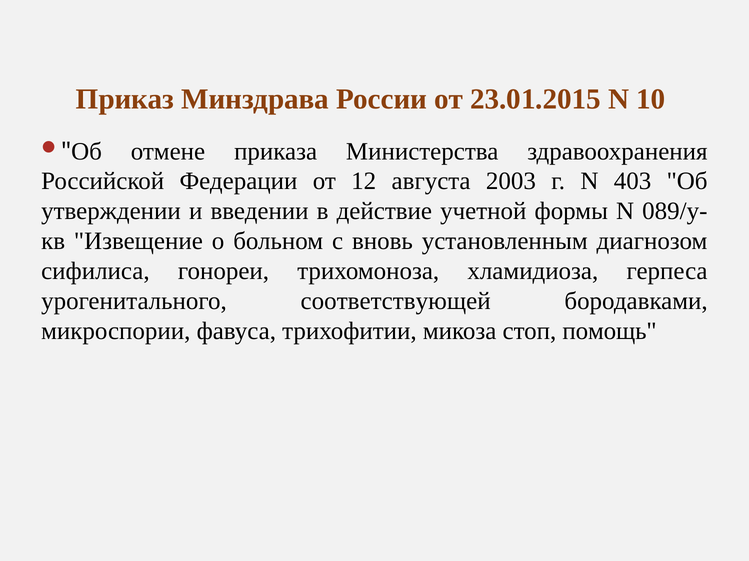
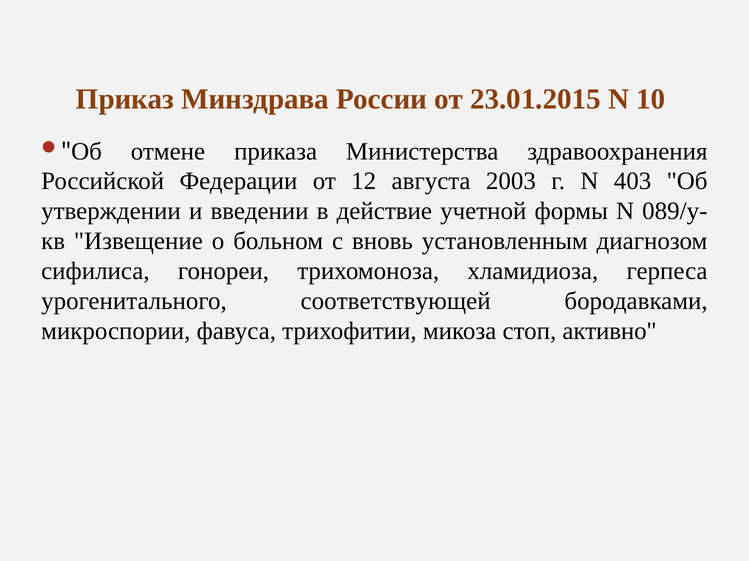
помощь: помощь -> активно (610, 331)
